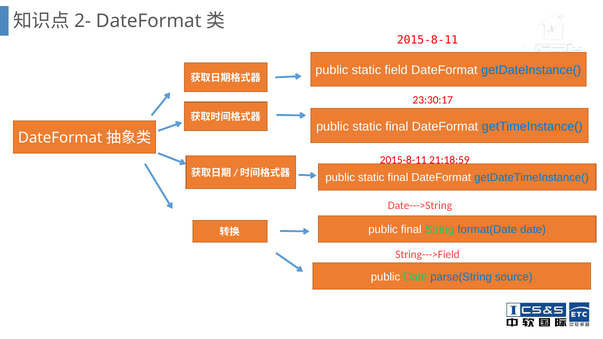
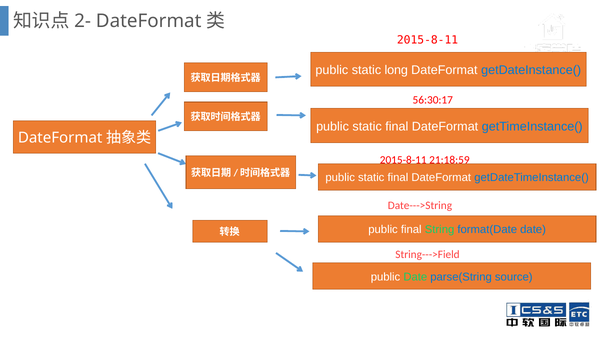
field: field -> long (396, 70)
23:30:17: 23:30:17 -> 56:30:17 (433, 100)
